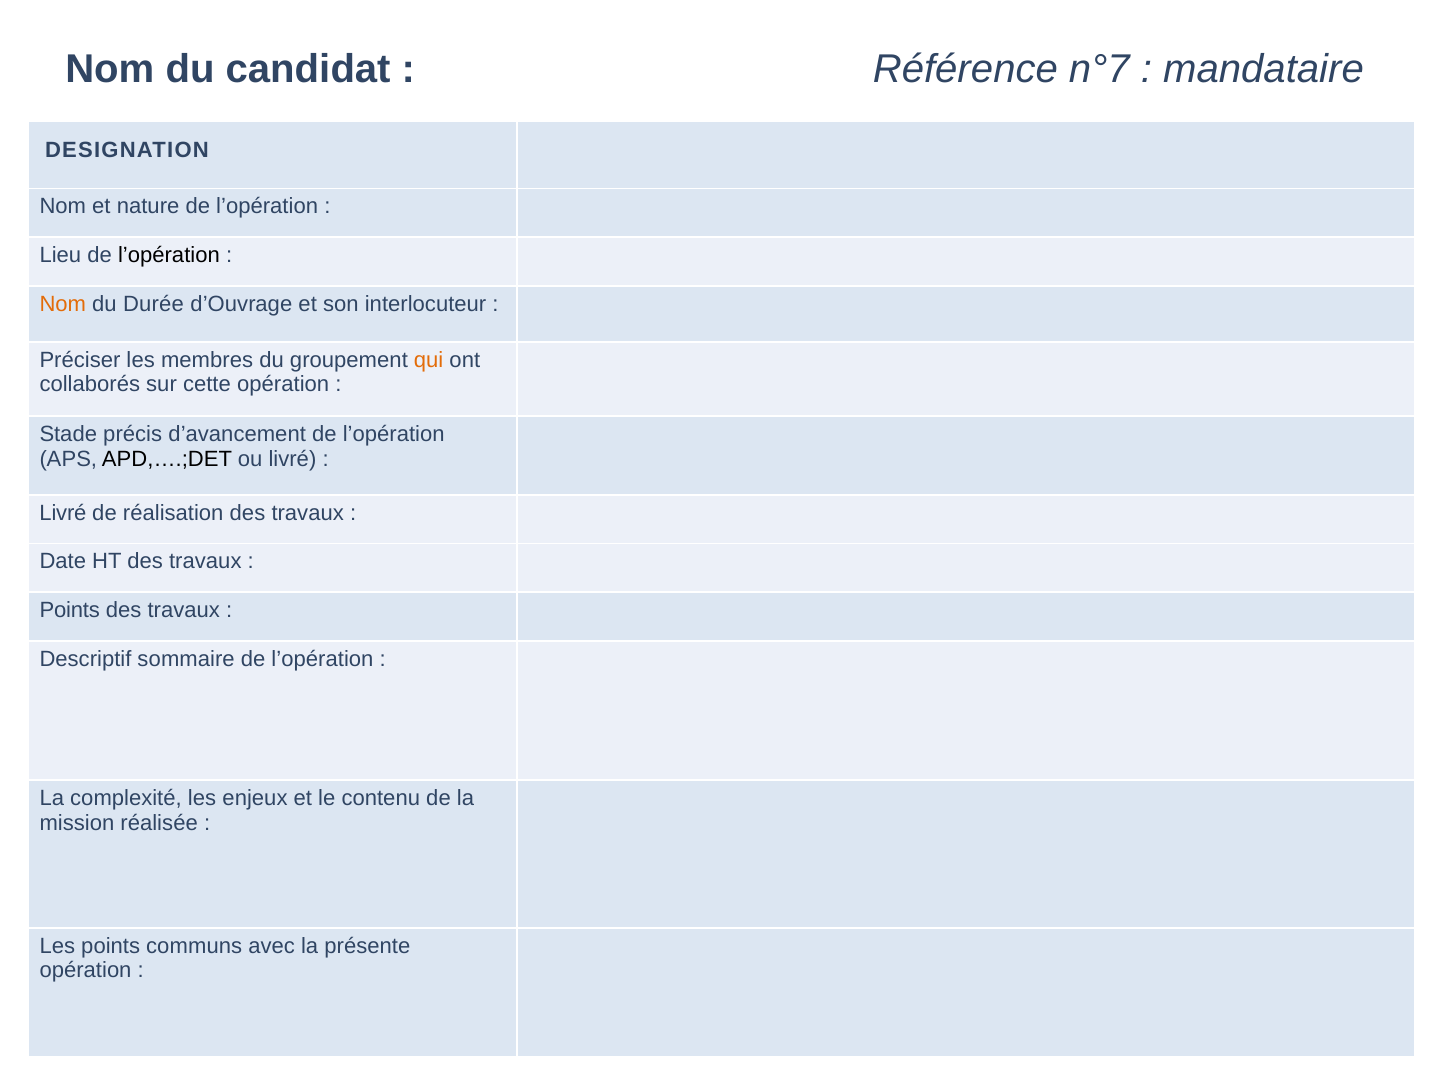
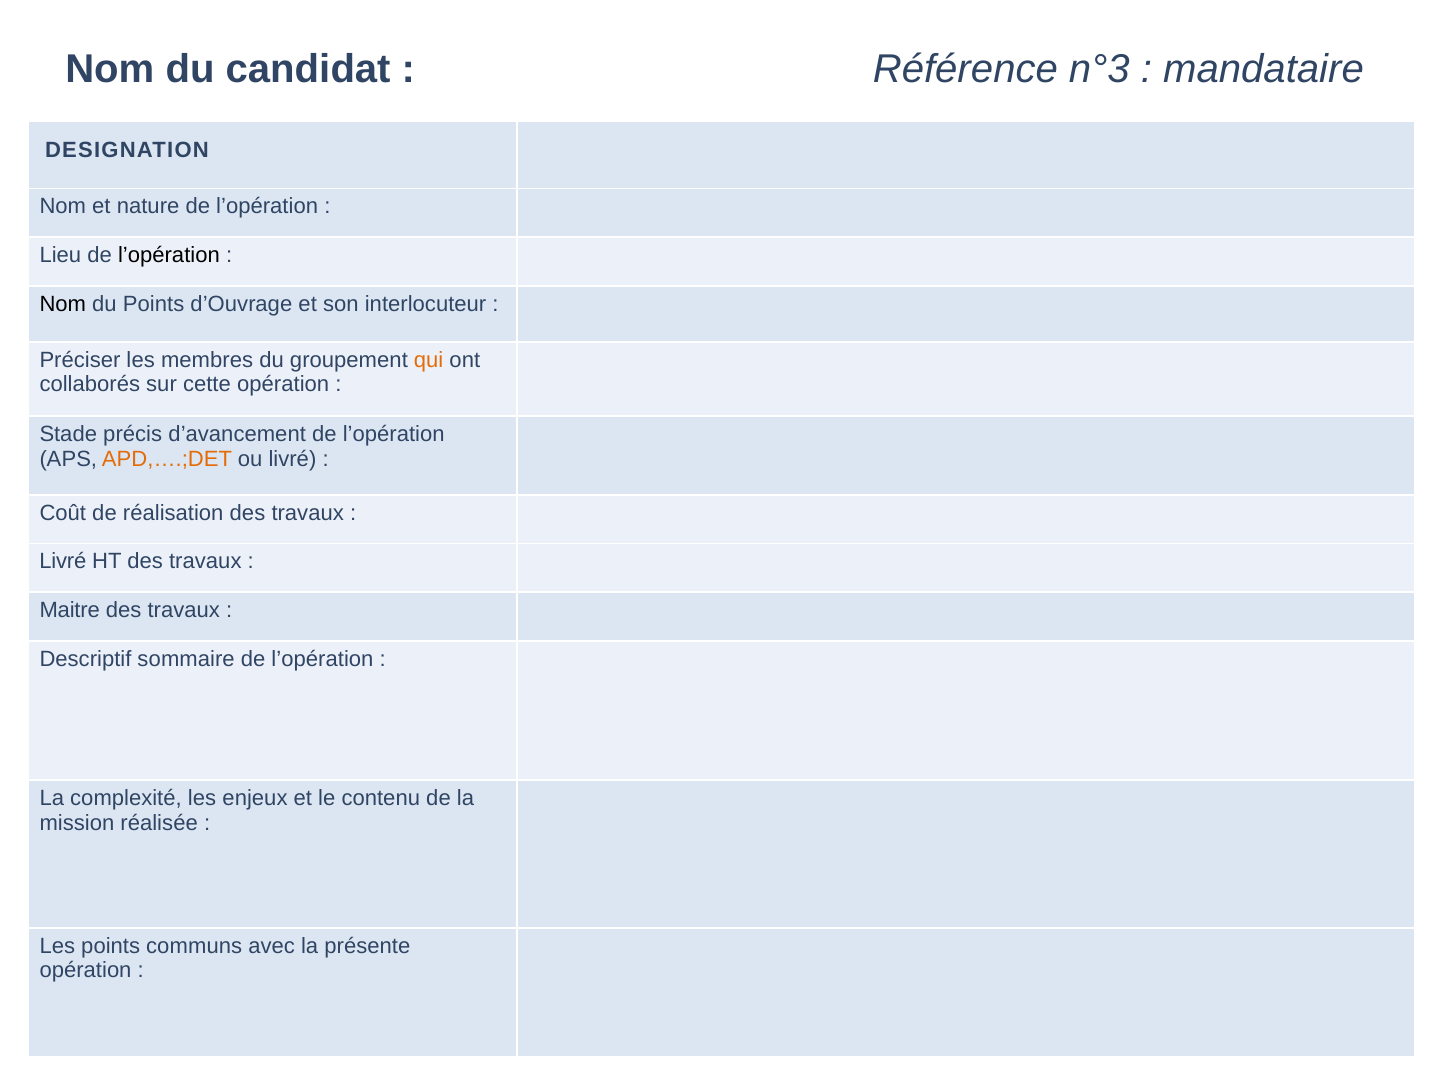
n°7: n°7 -> n°3 (1099, 69)
Nom colour: orange -> black (63, 304)
du Durée: Durée -> Points (154, 304)
APD,….;DET colour: black -> orange (167, 459)
Livré: Livré -> Coût (63, 513)
Date: Date -> Livré (63, 561)
Points: Points -> Maitre (70, 610)
